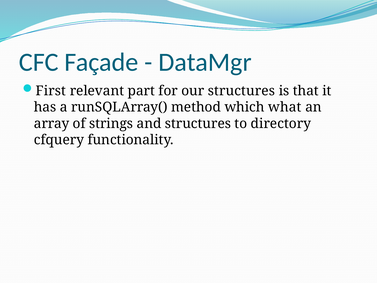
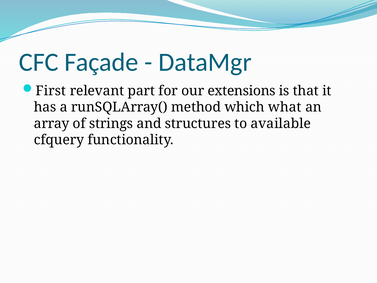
our structures: structures -> extensions (242, 91)
directory: directory -> available (281, 123)
